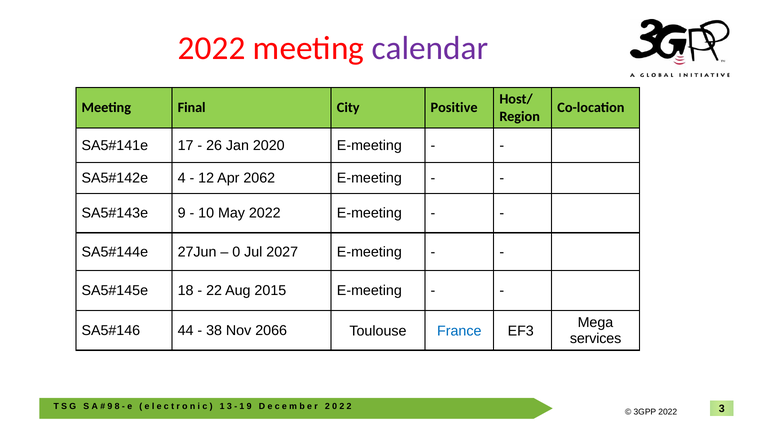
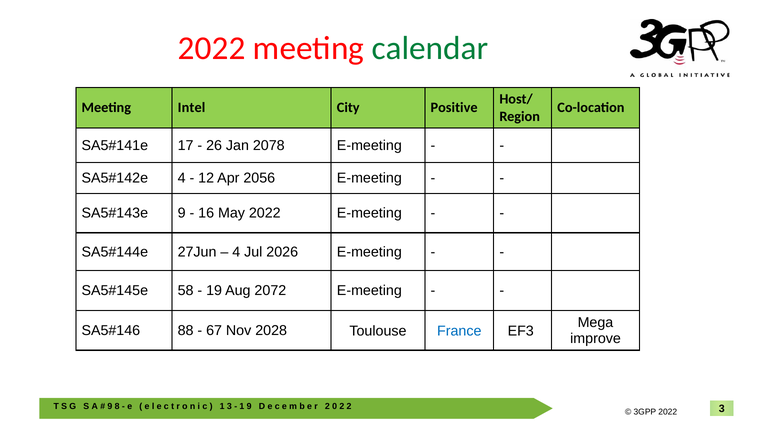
calendar colour: purple -> green (430, 48)
Final: Final -> Intel (192, 108)
2020: 2020 -> 2078 (269, 145)
2062: 2062 -> 2056 (259, 178)
10: 10 -> 16 (206, 213)
0: 0 -> 4 (236, 252)
2027: 2027 -> 2026 (282, 252)
18: 18 -> 58 (186, 291)
22: 22 -> 19 (214, 291)
2015: 2015 -> 2072 (270, 291)
44: 44 -> 88 (186, 331)
38: 38 -> 67 (214, 331)
2066: 2066 -> 2028 (271, 331)
services: services -> improve (596, 339)
